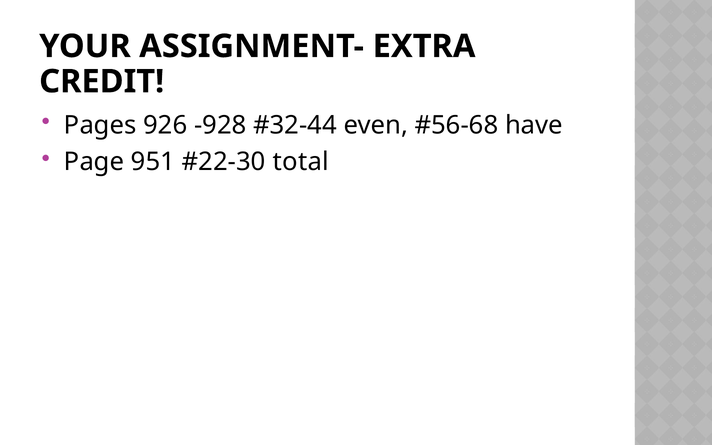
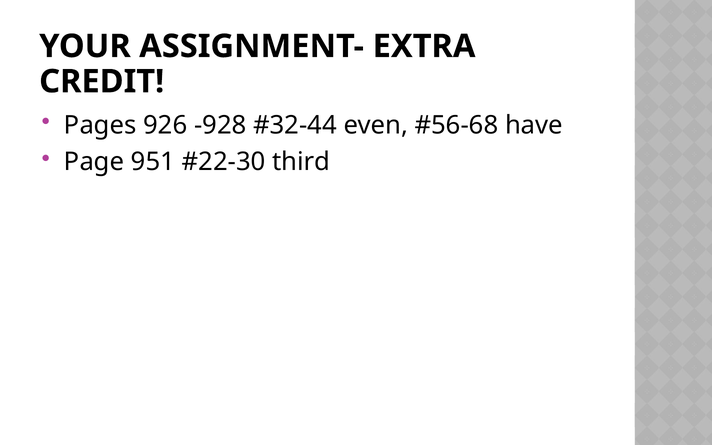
total: total -> third (301, 162)
